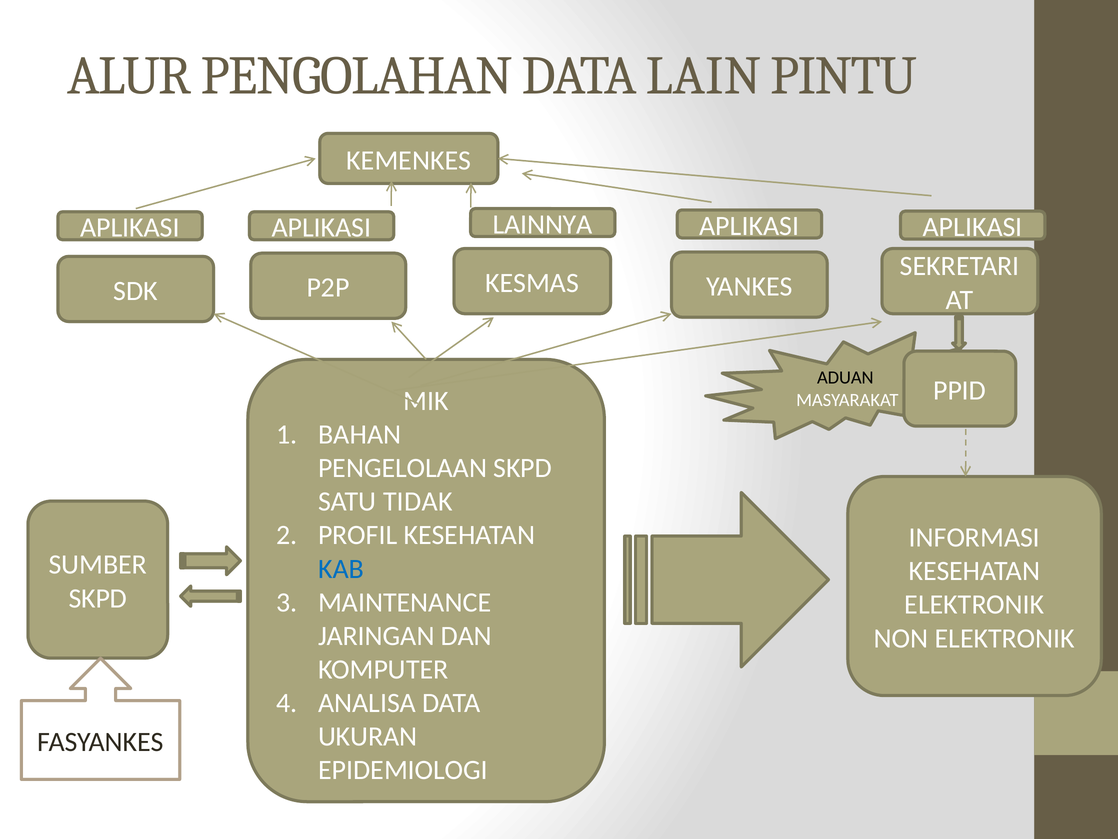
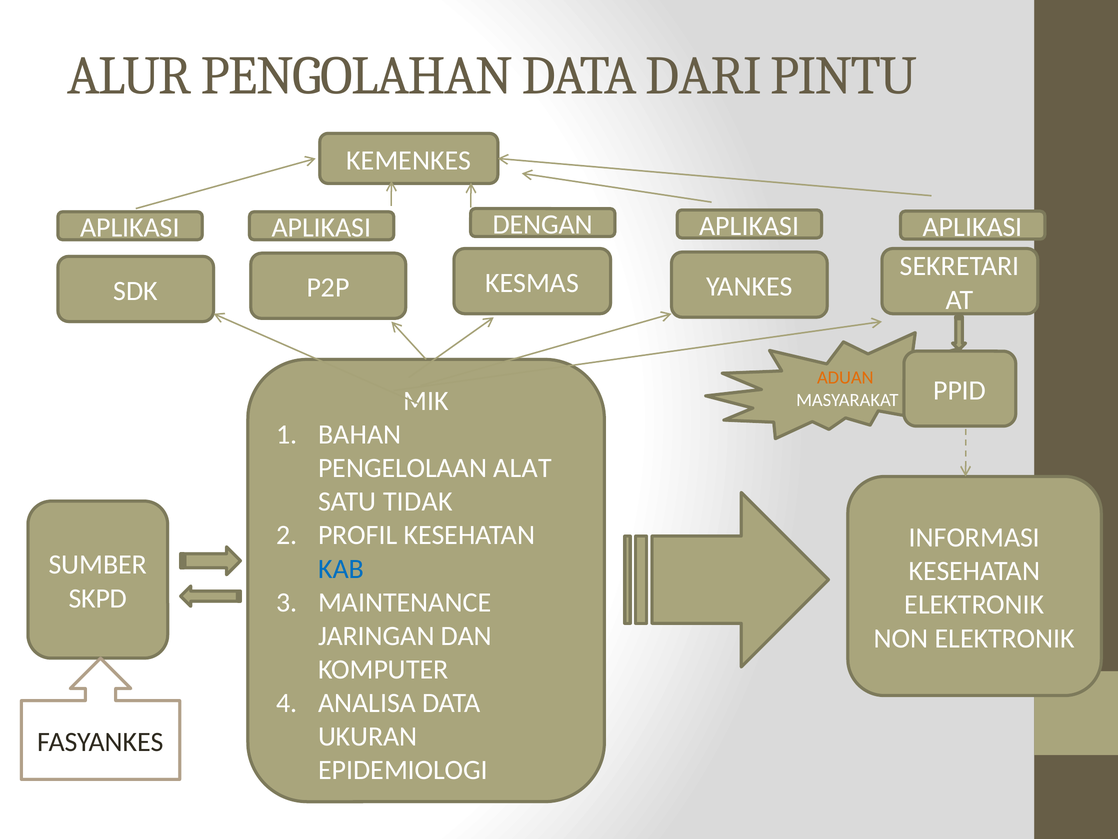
LAIN: LAIN -> DARI (704, 76)
LAINNYA: LAINNYA -> DENGAN (543, 224)
ADUAN colour: black -> orange (845, 377)
PENGELOLAAN SKPD: SKPD -> ALAT (522, 468)
